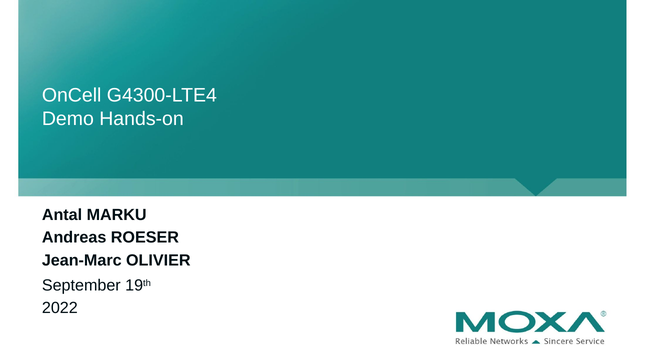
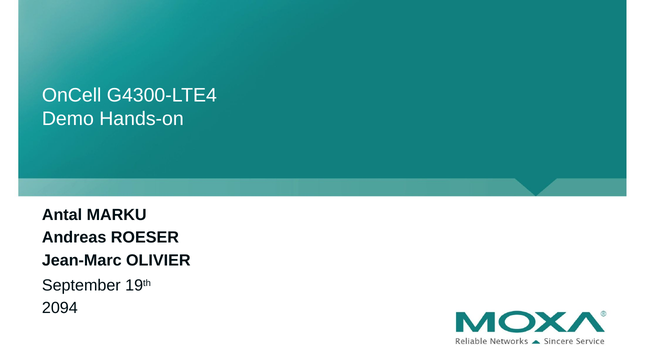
2022: 2022 -> 2094 (60, 308)
